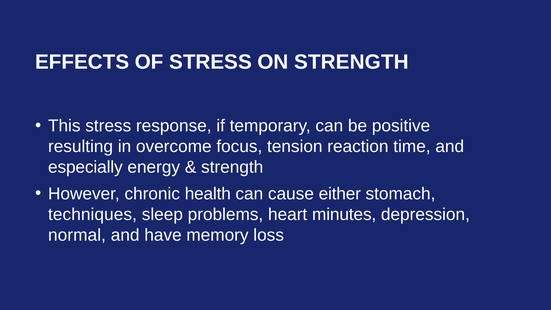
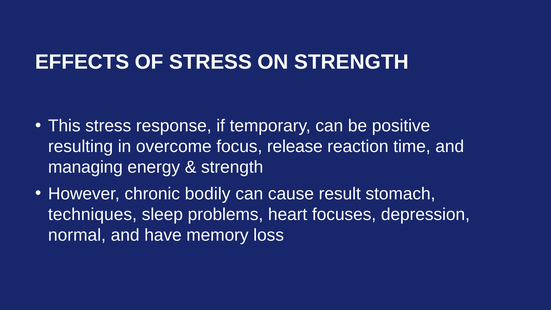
tension: tension -> release (295, 147)
especially: especially -> managing (85, 167)
health: health -> bodily (208, 194)
either: either -> result (340, 194)
minutes: minutes -> focuses (344, 214)
